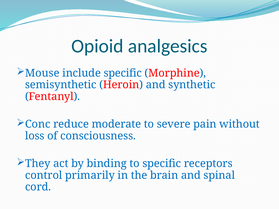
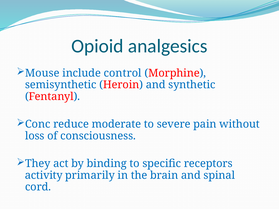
include specific: specific -> control (123, 73)
control: control -> activity (44, 175)
